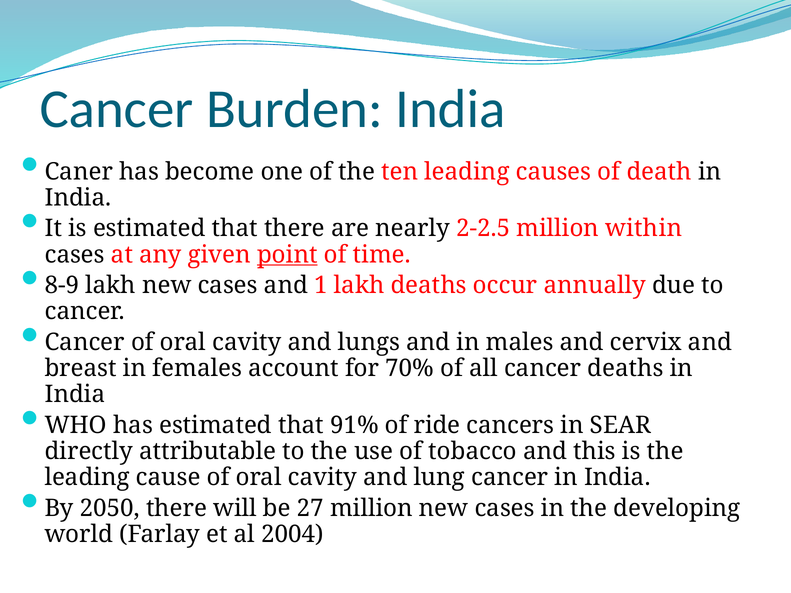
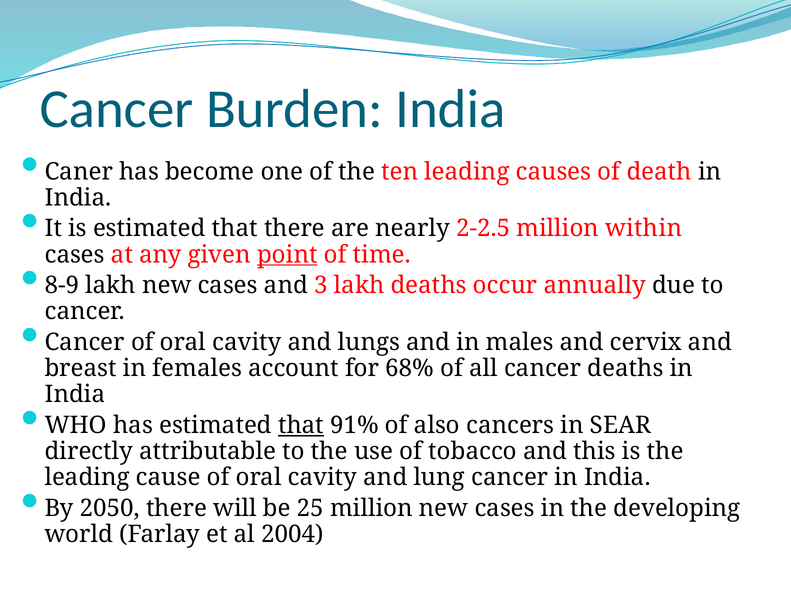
1: 1 -> 3 (321, 286)
70%: 70% -> 68% (410, 369)
that underline: none -> present (301, 425)
ride: ride -> also (437, 425)
27: 27 -> 25 (310, 509)
